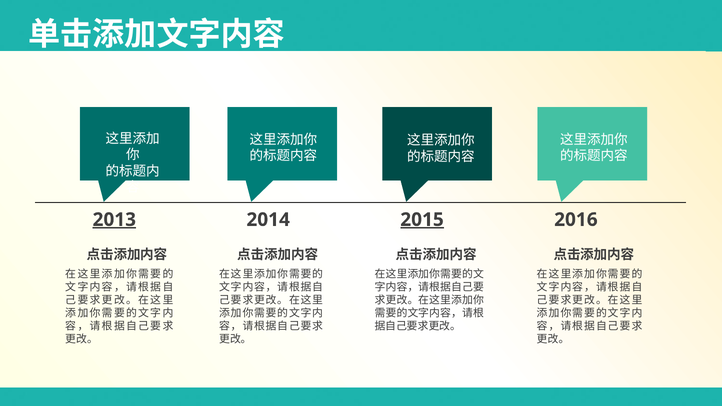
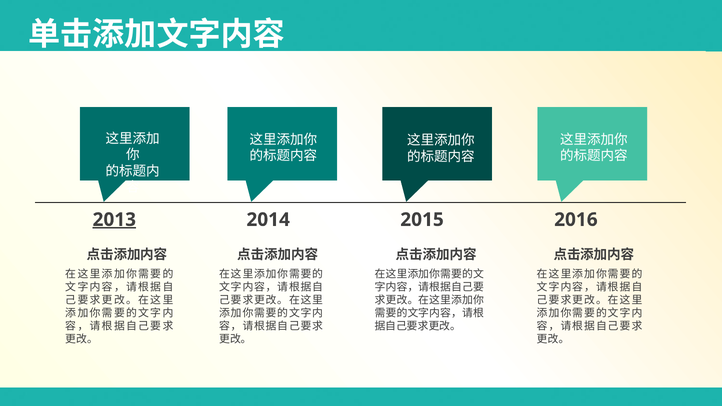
2015 underline: present -> none (422, 220)
